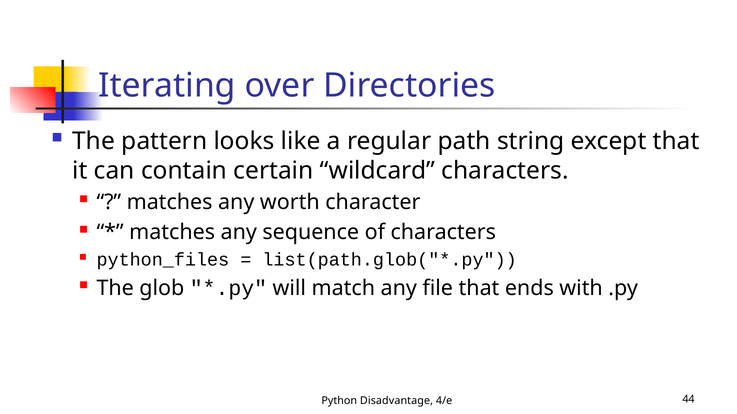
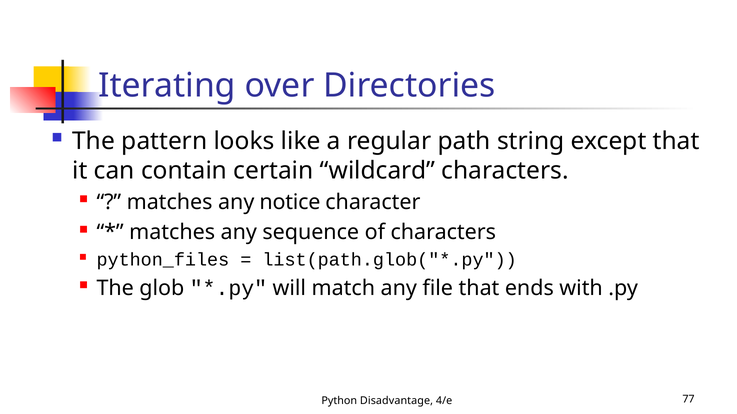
worth: worth -> notice (290, 202)
44: 44 -> 77 (689, 400)
